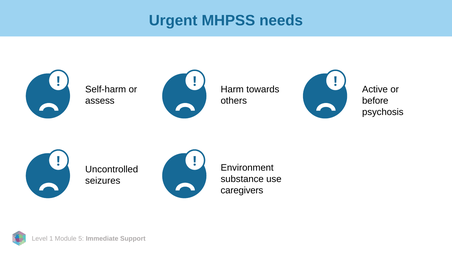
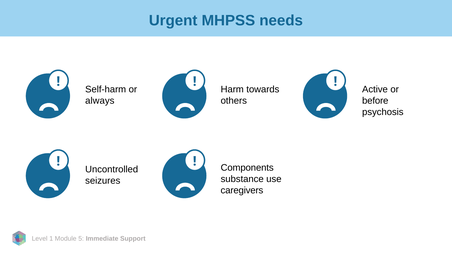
assess: assess -> always (100, 101)
Environment: Environment -> Components (247, 168)
